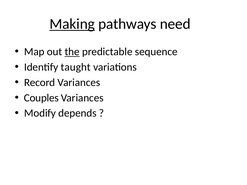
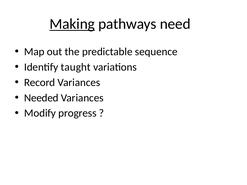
the underline: present -> none (72, 52)
Couples: Couples -> Needed (41, 98)
depends: depends -> progress (77, 113)
